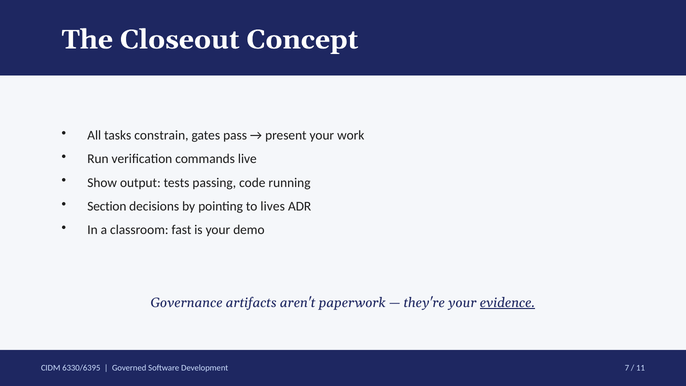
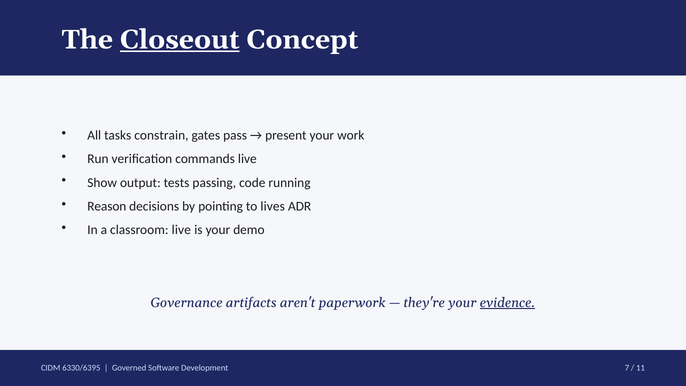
Closeout underline: none -> present (180, 40)
Section: Section -> Reason (107, 206)
classroom fast: fast -> live (181, 230)
